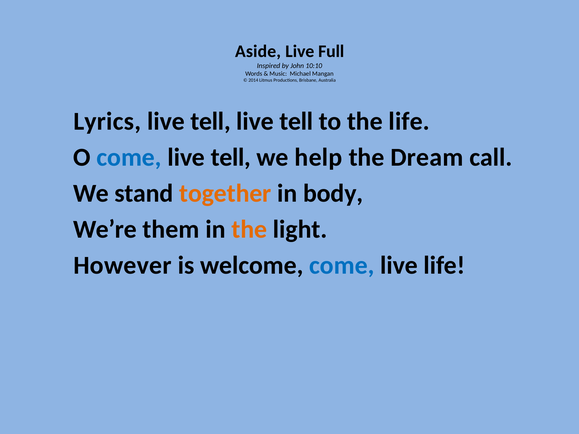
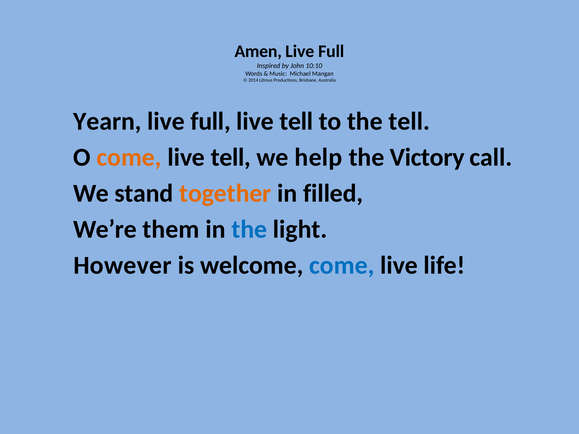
Aside: Aside -> Amen (258, 51)
Lyrics: Lyrics -> Yearn (107, 121)
tell: tell -> full (211, 121)
the life: life -> tell (409, 121)
come colour: blue -> orange (129, 158)
Dream: Dream -> Victory (427, 158)
body: body -> filled (333, 194)
the colour: orange -> blue (249, 230)
